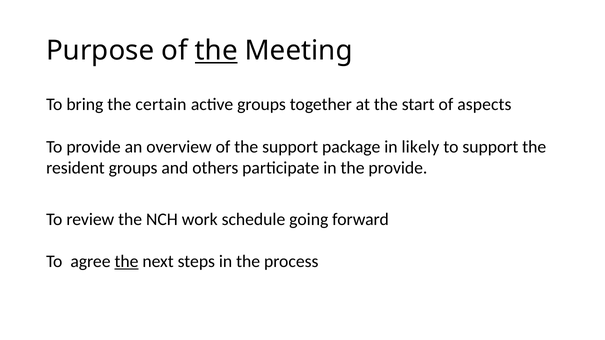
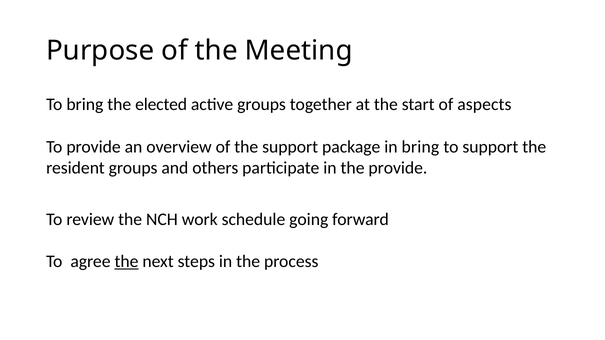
the underline: present -> none (216, 51)
certain: certain -> elected (161, 105)
in likely: likely -> bring (420, 147)
